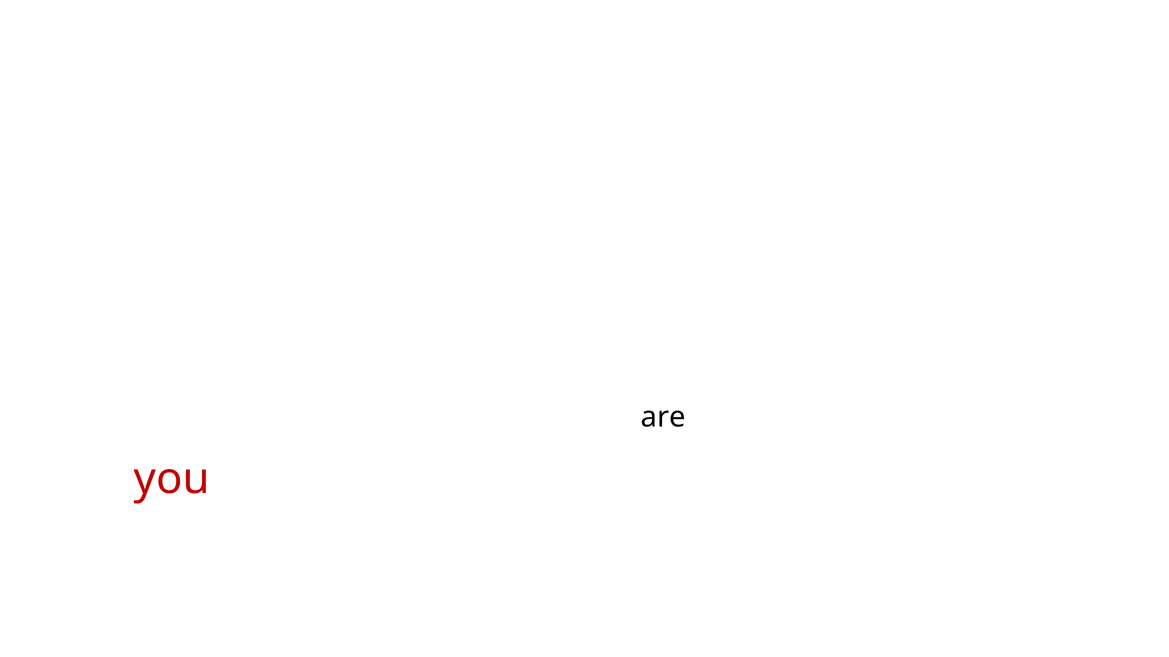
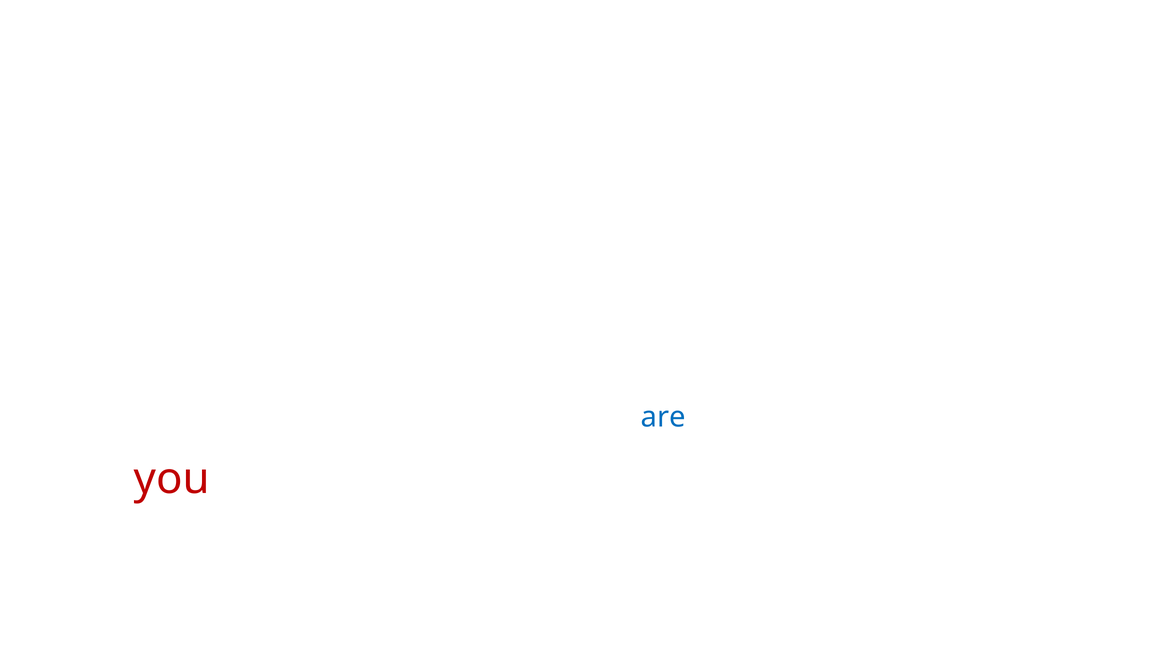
are colour: black -> blue (663, 417)
